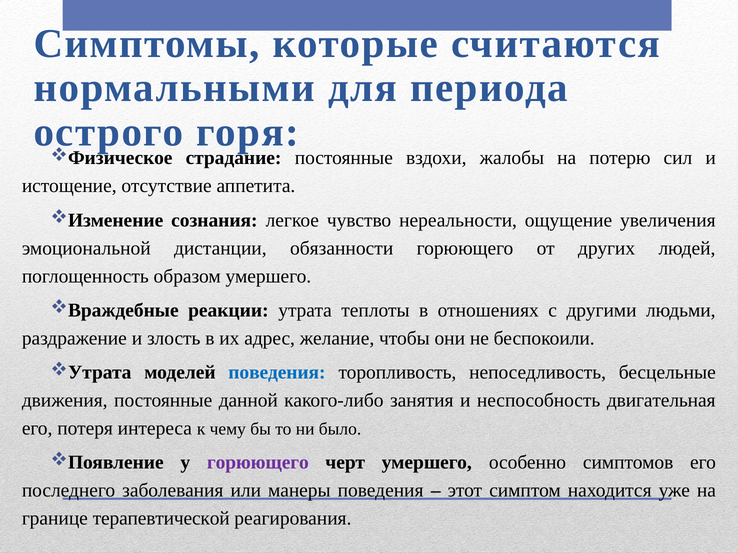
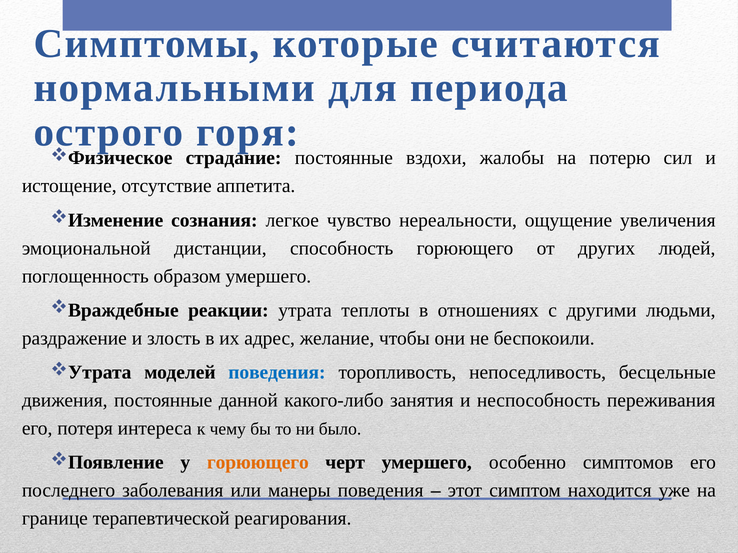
обязанности: обязанности -> способность (342, 248)
двигательная: двигательная -> переживания (661, 401)
горюющего colour: purple -> orange (258, 463)
